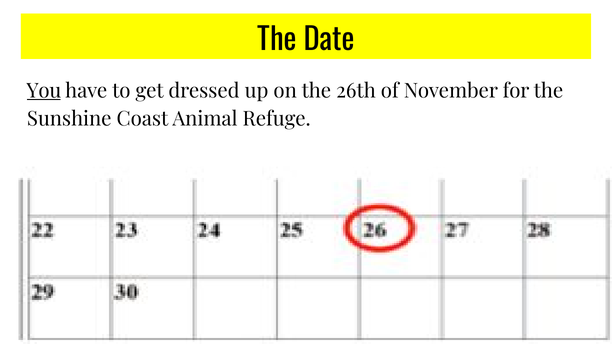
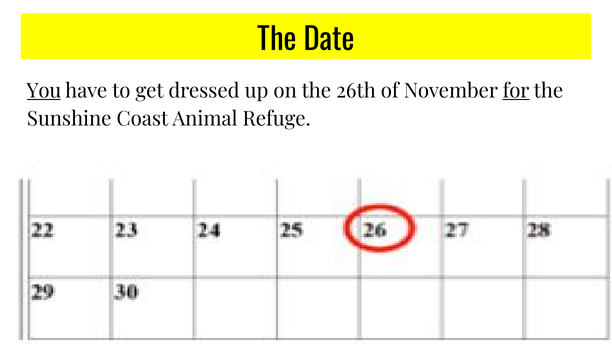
for underline: none -> present (516, 91)
